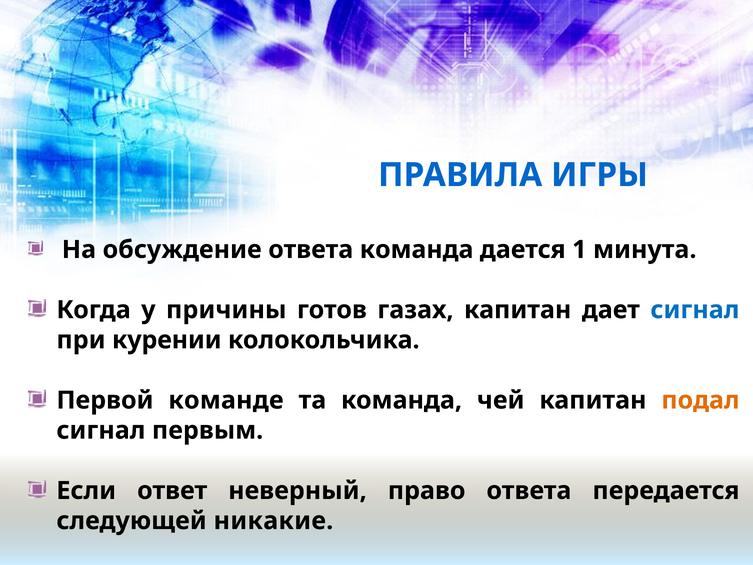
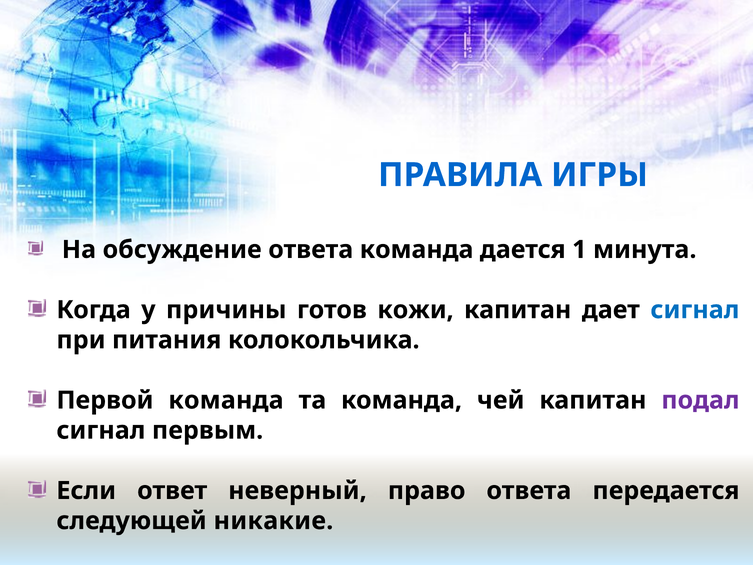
газах: газах -> кожи (416, 310)
курении: курении -> питания (167, 340)
Первой команде: команде -> команда (226, 400)
подал colour: orange -> purple (700, 400)
